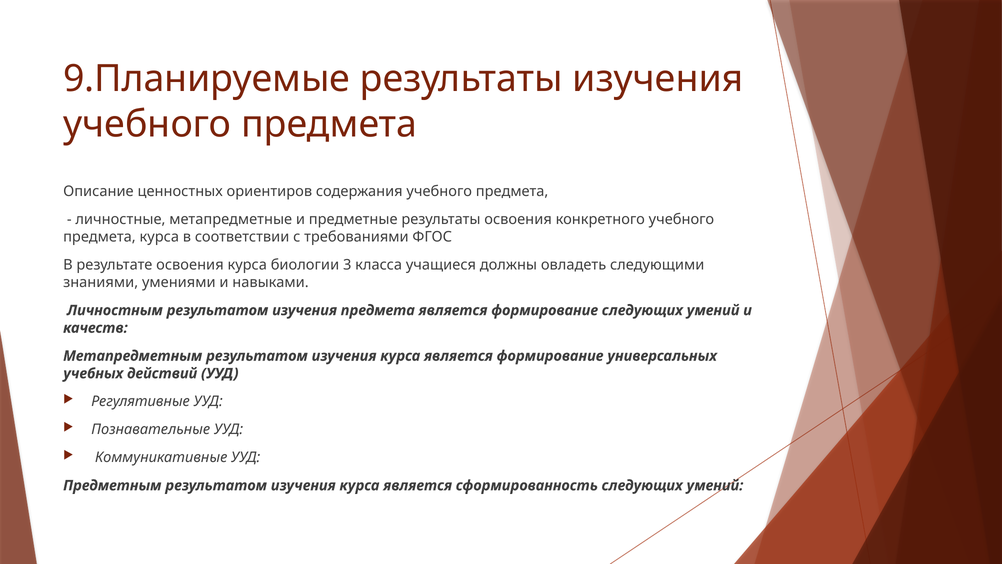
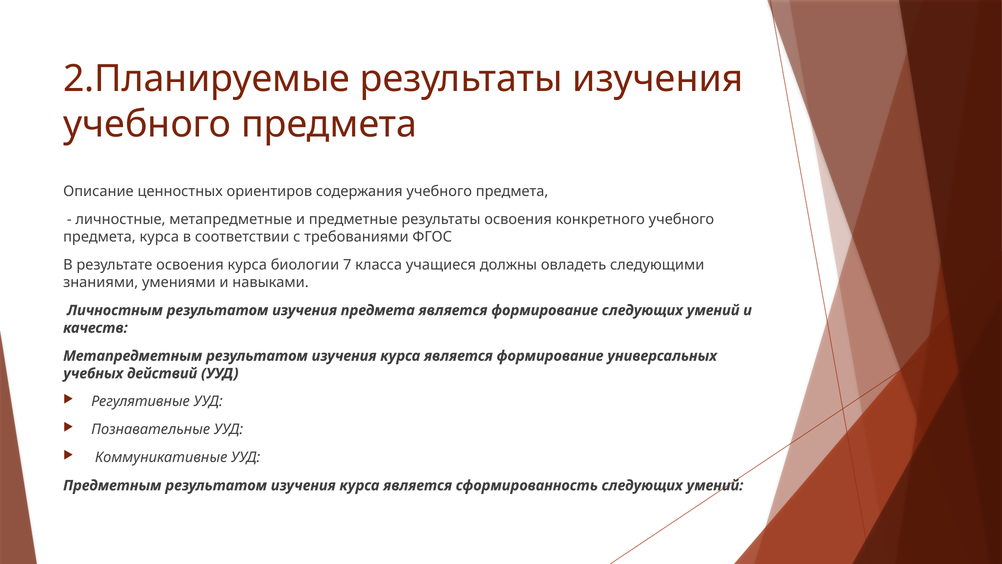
9.Планируемые: 9.Планируемые -> 2.Планируемые (207, 79)
3: 3 -> 7 (347, 265)
